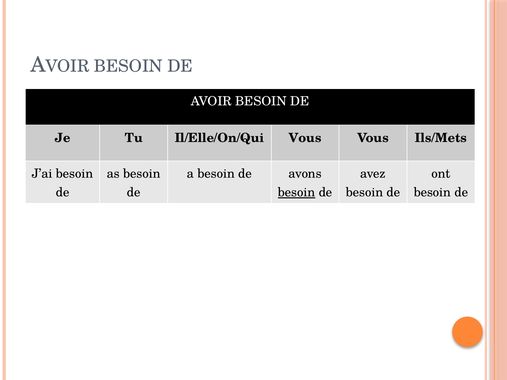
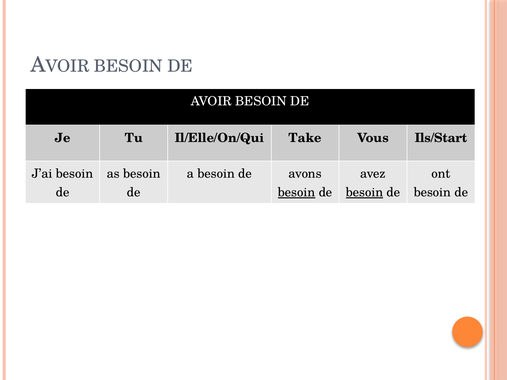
Il/Elle/On/Qui Vous: Vous -> Take (305, 138)
Ils/Mets: Ils/Mets -> Ils/Start (441, 138)
besoin underline: none -> present (365, 192)
